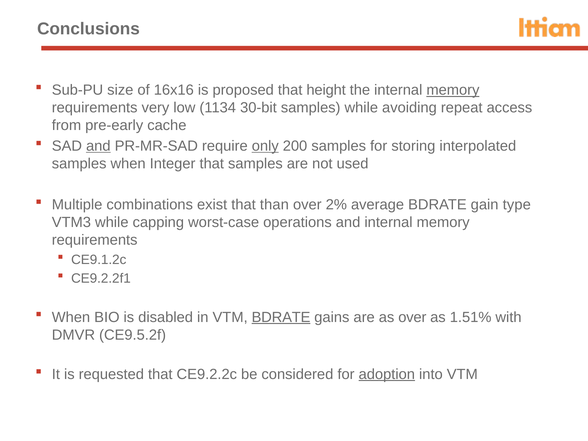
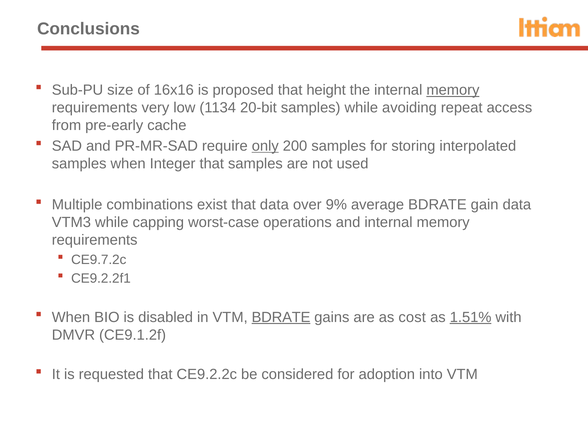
30-bit: 30-bit -> 20-bit (258, 108)
and underline: present -> none (98, 146)
that than: than -> data (274, 205)
2%: 2% -> 9% (336, 205)
gain type: type -> data (517, 205)
CE9.1.2c: CE9.1.2c -> CE9.7.2c (99, 260)
as over: over -> cost (412, 317)
1.51% underline: none -> present (471, 317)
CE9.5.2f: CE9.5.2f -> CE9.1.2f (133, 335)
adoption underline: present -> none (387, 374)
